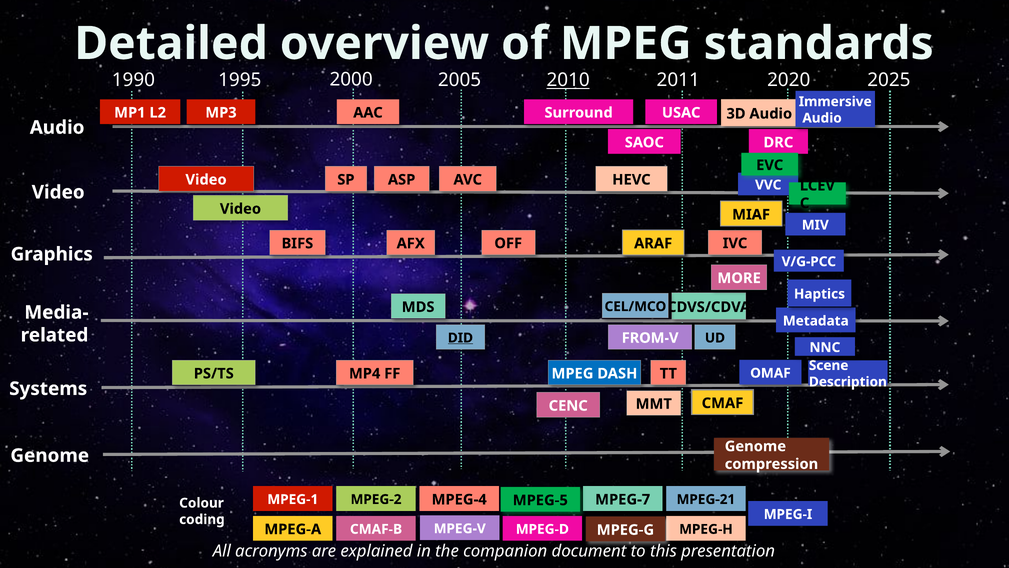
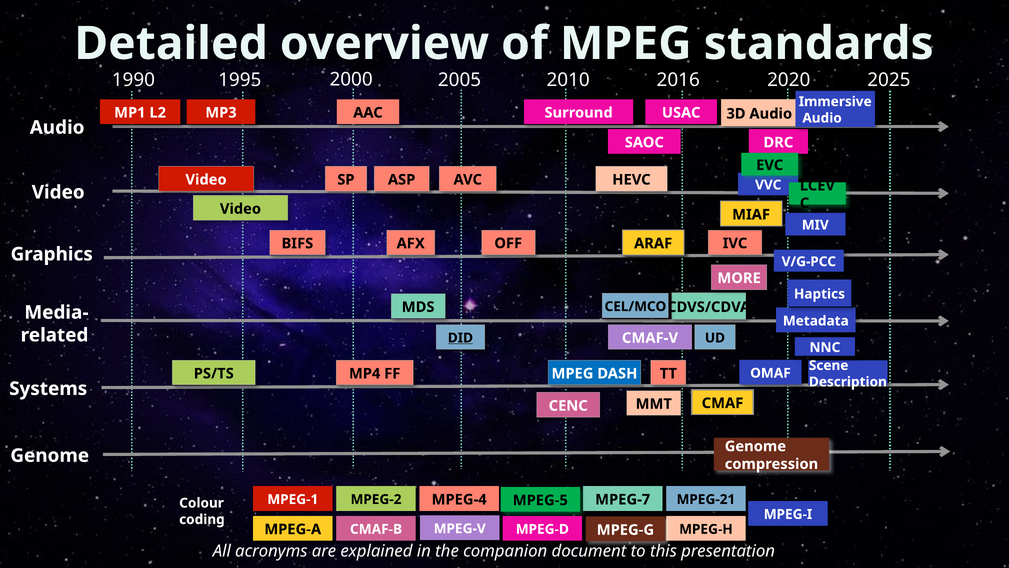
2010 underline: present -> none (568, 80)
2011: 2011 -> 2016 (678, 80)
FROM-V: FROM-V -> CMAF-V (650, 338)
